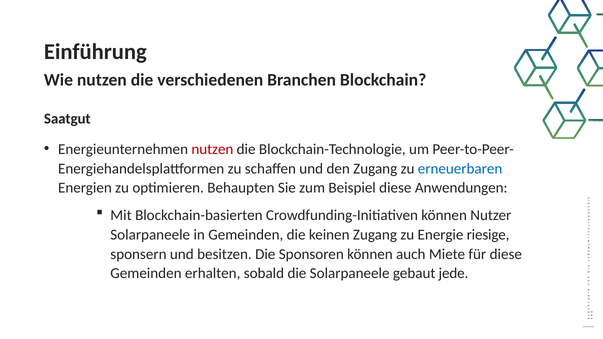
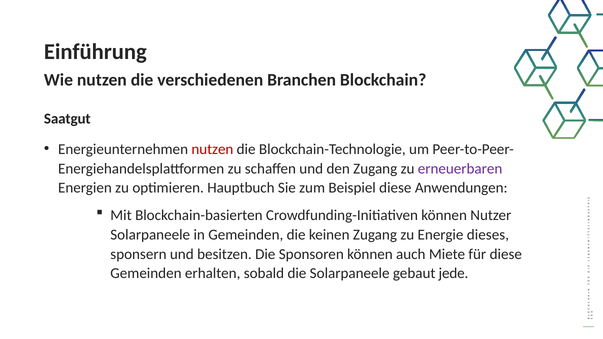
erneuerbaren colour: blue -> purple (460, 169)
Behaupten: Behaupten -> Hauptbuch (241, 188)
riesige: riesige -> dieses (488, 235)
